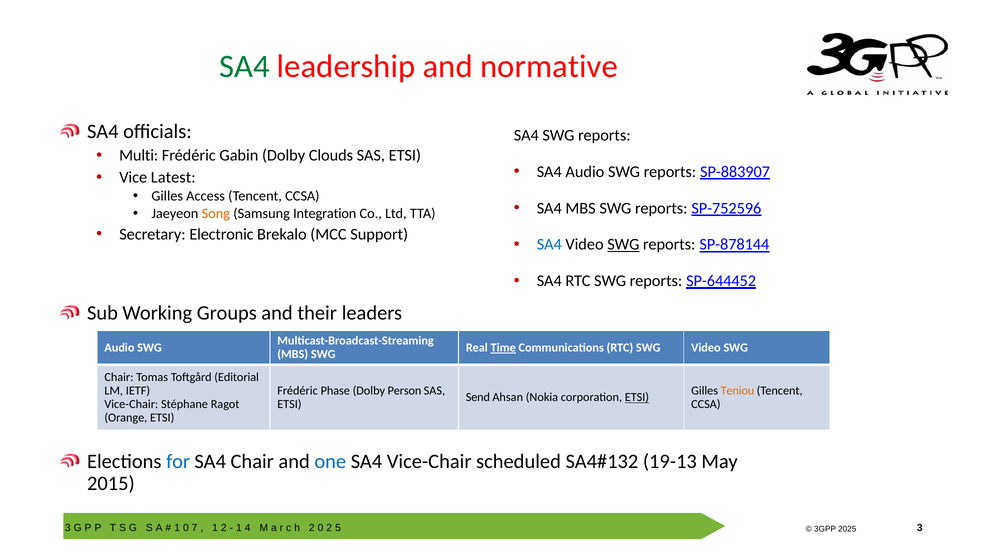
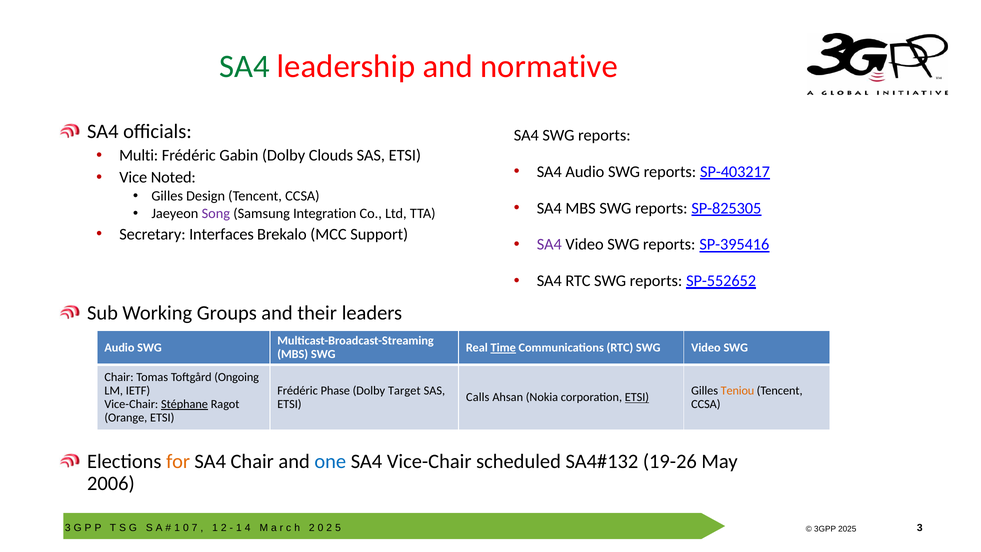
SP-883907: SP-883907 -> SP-403217 (735, 172)
Latest: Latest -> Noted (173, 177)
Access: Access -> Design (206, 196)
SP-752596: SP-752596 -> SP-825305 (726, 208)
Song colour: orange -> purple (216, 213)
Electronic: Electronic -> Interfaces (222, 234)
SA4 colour: blue -> purple (549, 244)
SWG underline: present -> none (623, 244)
SP-878144: SP-878144 -> SP-395416 (734, 244)
SP-644452: SP-644452 -> SP-552652 (721, 281)
Editorial: Editorial -> Ongoing (237, 377)
Person: Person -> Target (404, 391)
Send: Send -> Calls (478, 397)
Stéphane underline: none -> present (185, 404)
for colour: blue -> orange (178, 461)
19-13: 19-13 -> 19-26 (670, 461)
2015: 2015 -> 2006 (111, 483)
